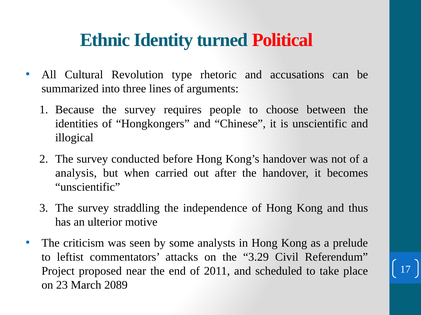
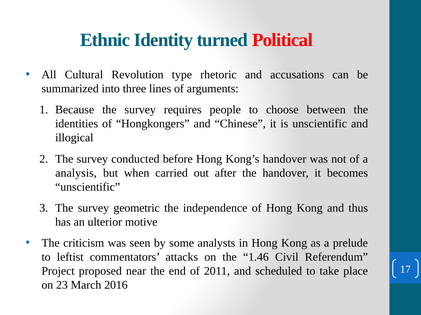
straddling: straddling -> geometric (137, 208)
3.29: 3.29 -> 1.46 (256, 257)
2089: 2089 -> 2016 (116, 286)
